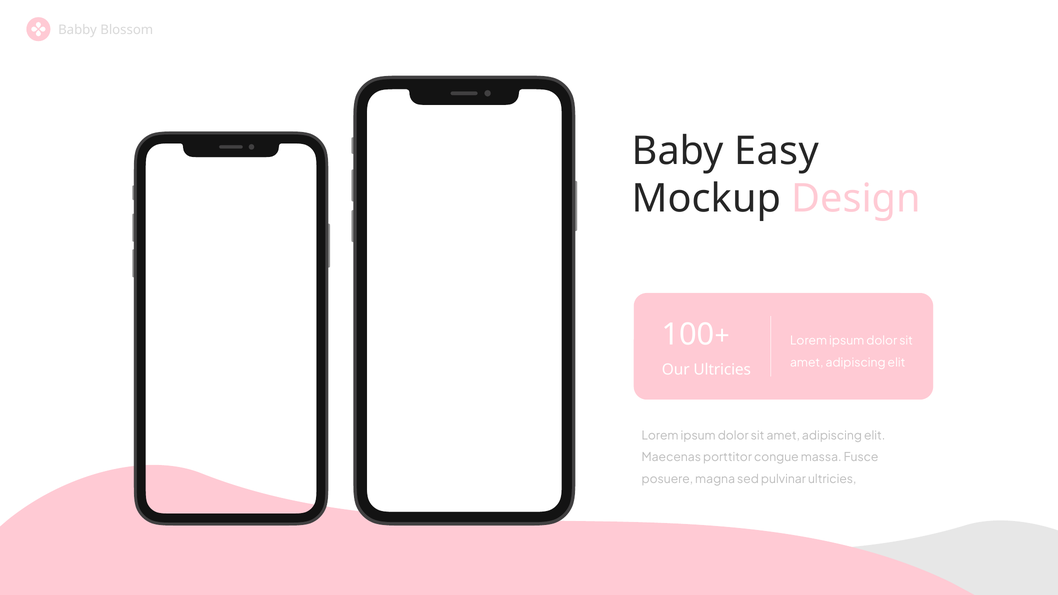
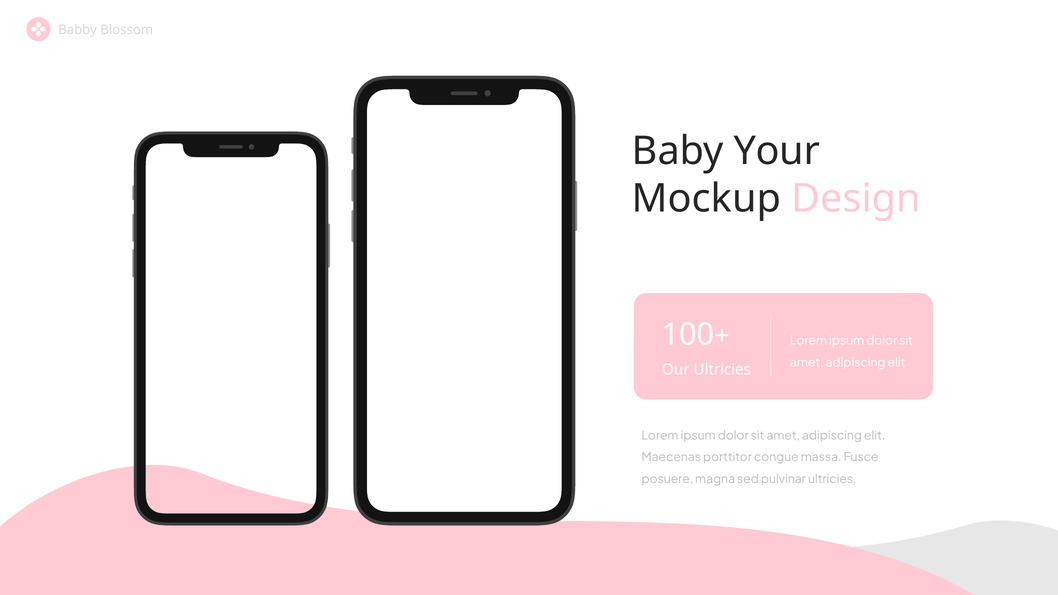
Easy: Easy -> Your (777, 151)
